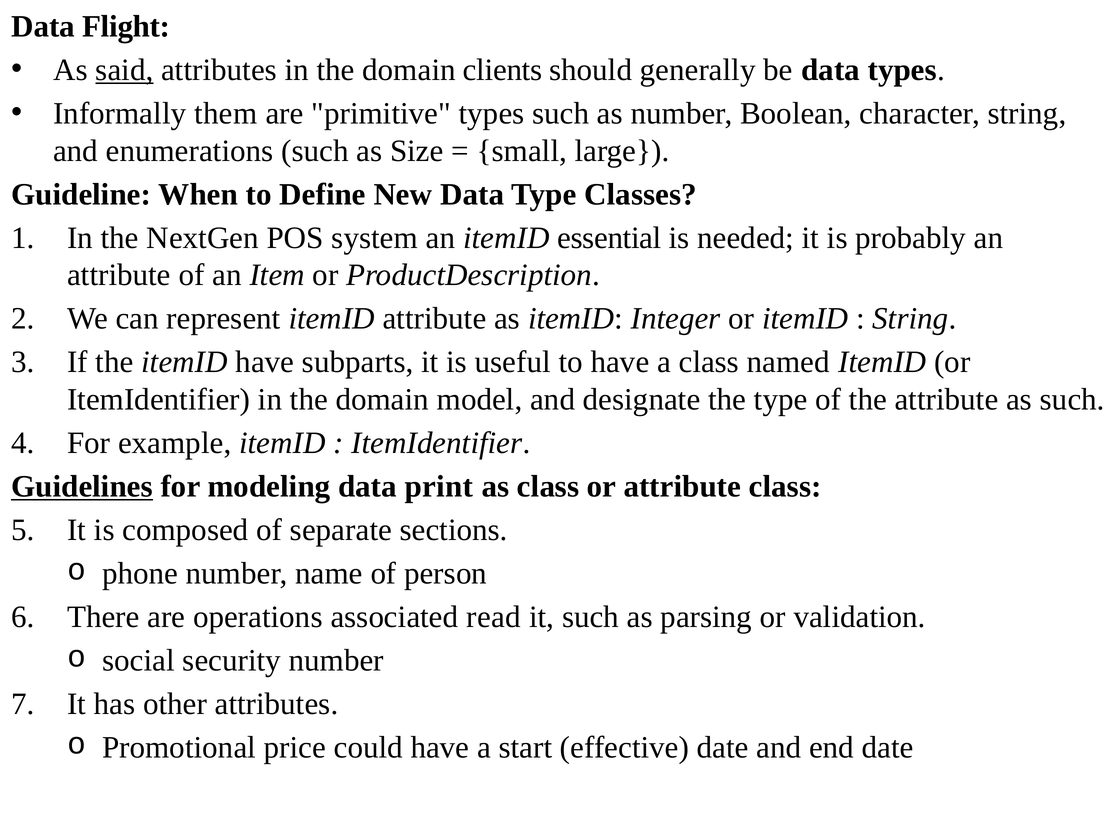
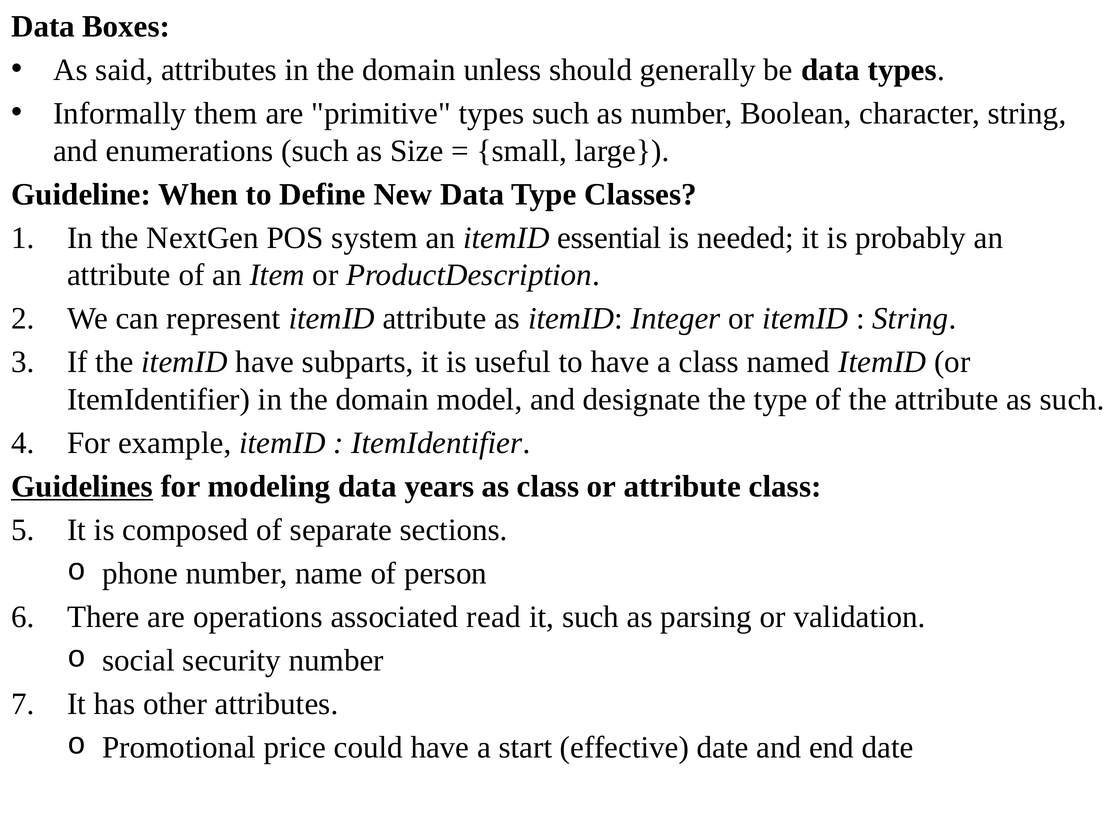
Flight: Flight -> Boxes (126, 26)
said underline: present -> none (124, 70)
clients: clients -> unless (502, 70)
print: print -> years (439, 487)
